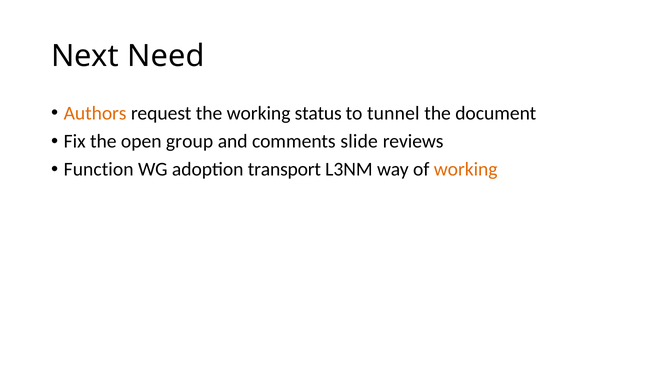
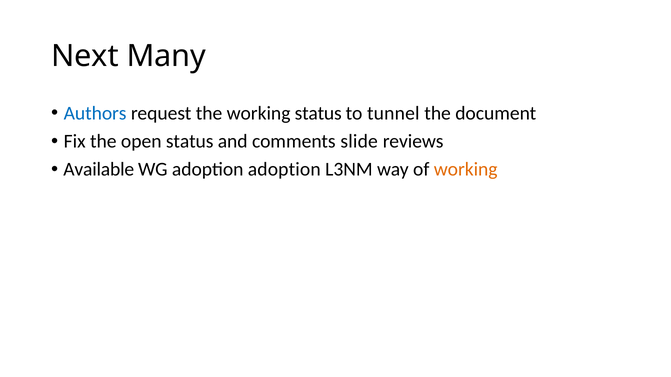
Need: Need -> Many (166, 56)
Authors colour: orange -> blue (95, 113)
open group: group -> status (190, 142)
Function: Function -> Available (99, 170)
adoption transport: transport -> adoption (284, 170)
